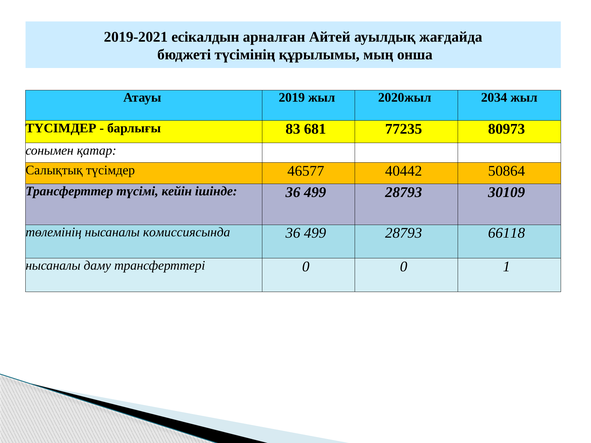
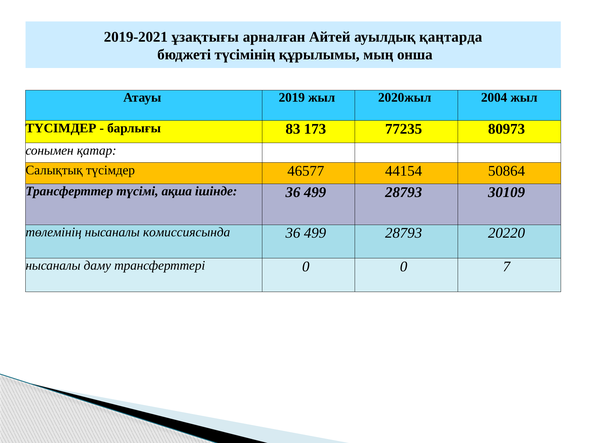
есікалдын: есікалдын -> ұзақтығы (205, 37)
жағдайда: жағдайда -> қаңтарда (451, 37)
2034: 2034 -> 2004 (494, 98)
681: 681 -> 173 (315, 129)
40442: 40442 -> 44154 (404, 171)
кейін: кейін -> ақша (177, 191)
66118: 66118 -> 20220 (507, 233)
1: 1 -> 7 (507, 267)
